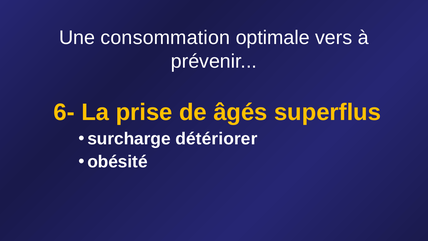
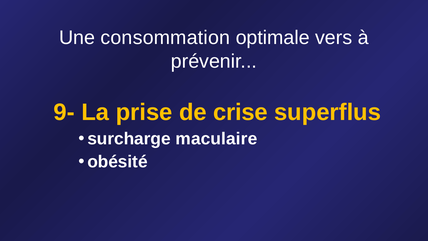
6-: 6- -> 9- (64, 112)
âgés: âgés -> crise (241, 112)
détériorer: détériorer -> maculaire (216, 139)
